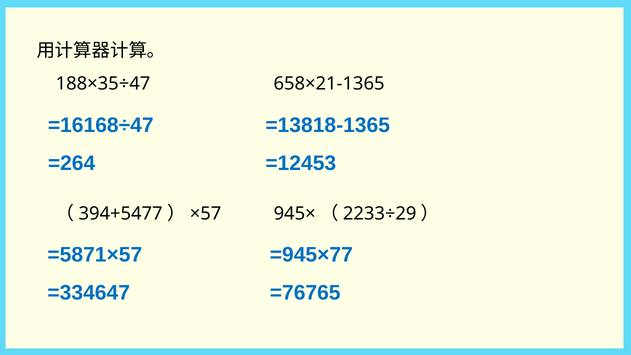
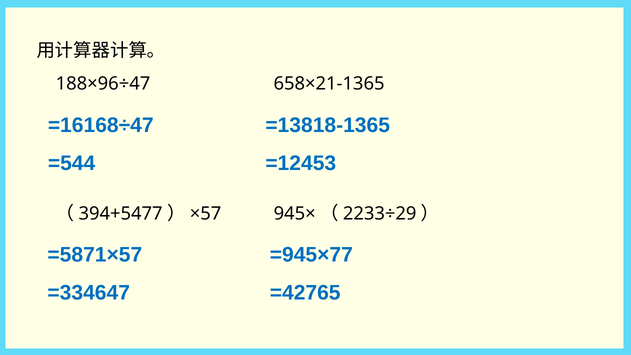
188×35÷47: 188×35÷47 -> 188×96÷47 (103, 84)
=264: =264 -> =544 (72, 163)
=76765: =76765 -> =42765 (305, 293)
